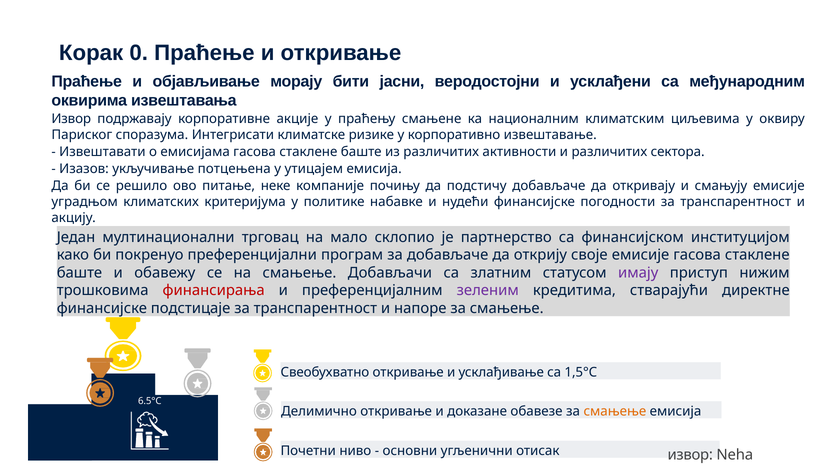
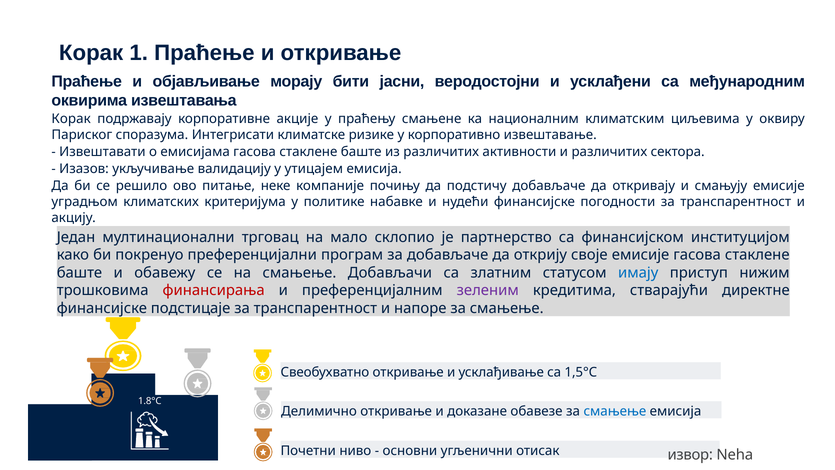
0: 0 -> 1 (139, 53)
Извор: Извор -> Корак (71, 119)
потцењена: потцењена -> валидацију (234, 169)
имају colour: purple -> blue (638, 273)
6.5°C: 6.5°C -> 1.8°C (150, 401)
смањење colour: orange -> blue (615, 411)
